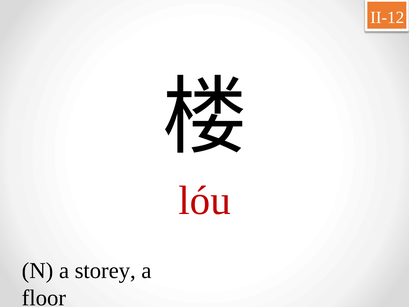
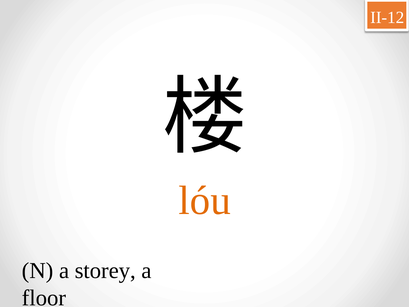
lóu colour: red -> orange (205, 200)
